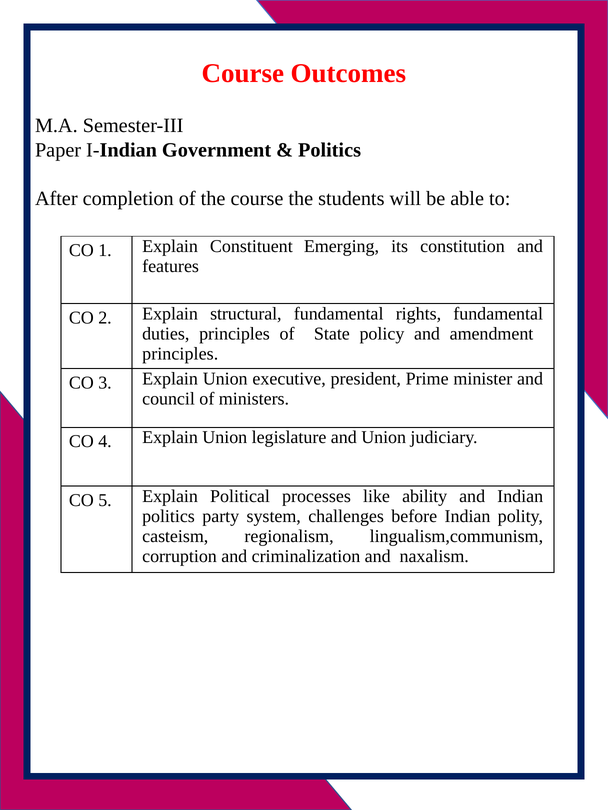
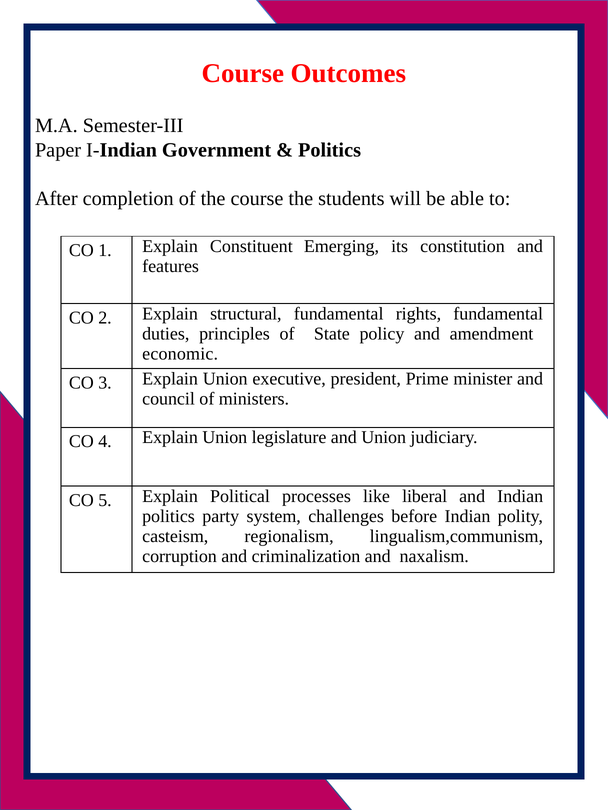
principles: principles -> economic (180, 354)
ability: ability -> liberal (425, 497)
